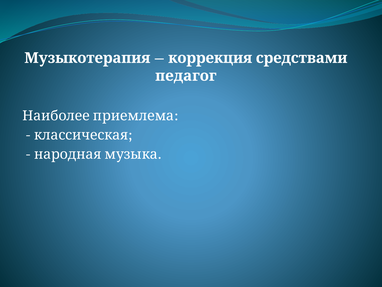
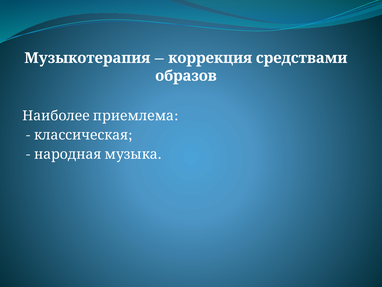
педагог: педагог -> образов (186, 76)
